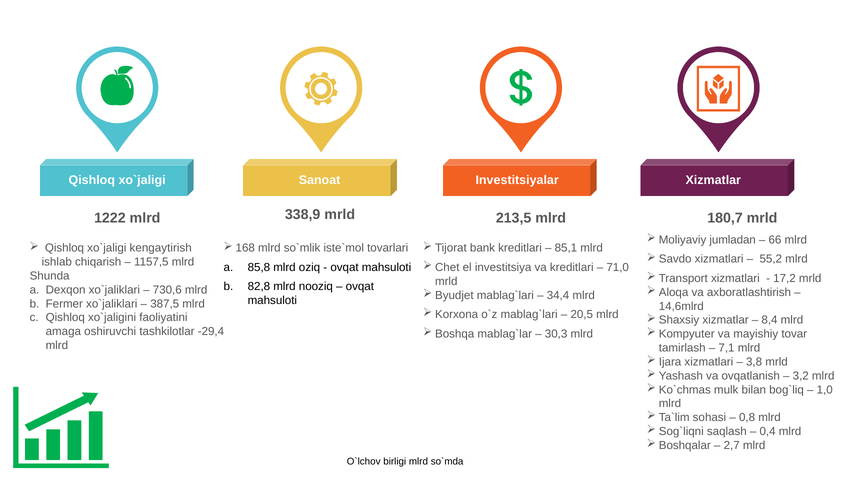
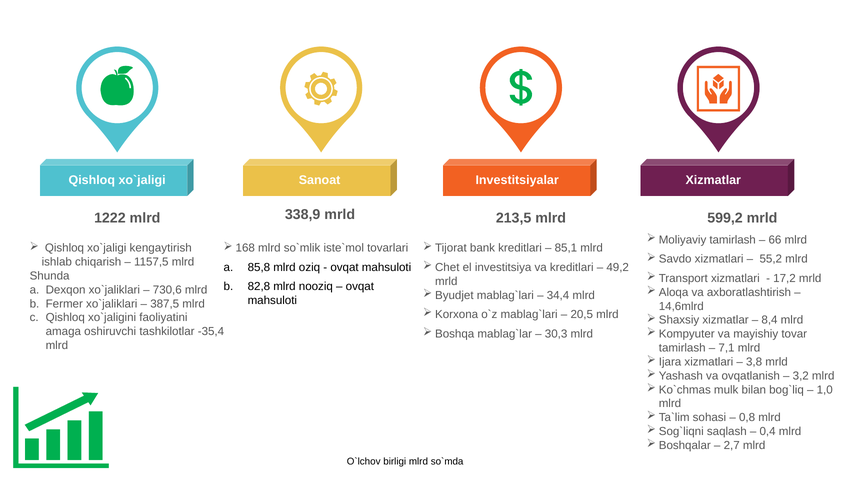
180,7: 180,7 -> 599,2 (725, 218)
jumladan: jumladan -> tamirlash (733, 240)
71,0: 71,0 -> 49,2 (618, 267)
-29,4: -29,4 -> -35,4 (211, 332)
